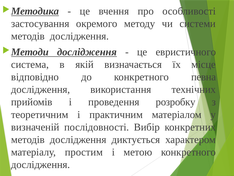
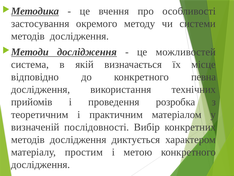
евристичного: евристичного -> можливостей (186, 52)
розробку: розробку -> розробка (176, 102)
